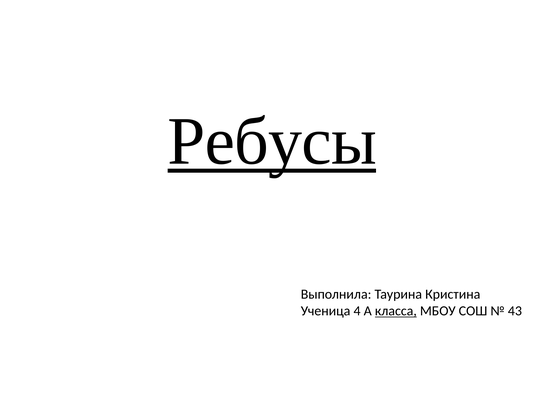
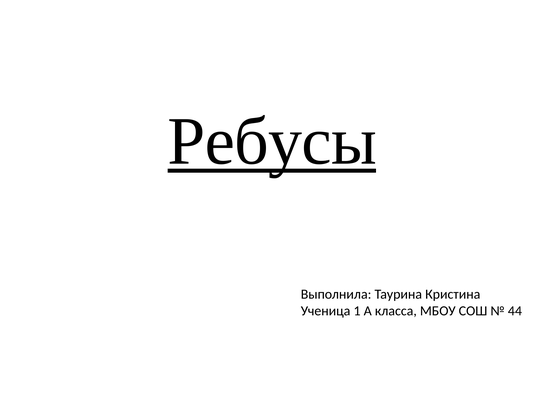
4: 4 -> 1 (357, 311)
класса underline: present -> none (396, 311)
43: 43 -> 44 (515, 311)
